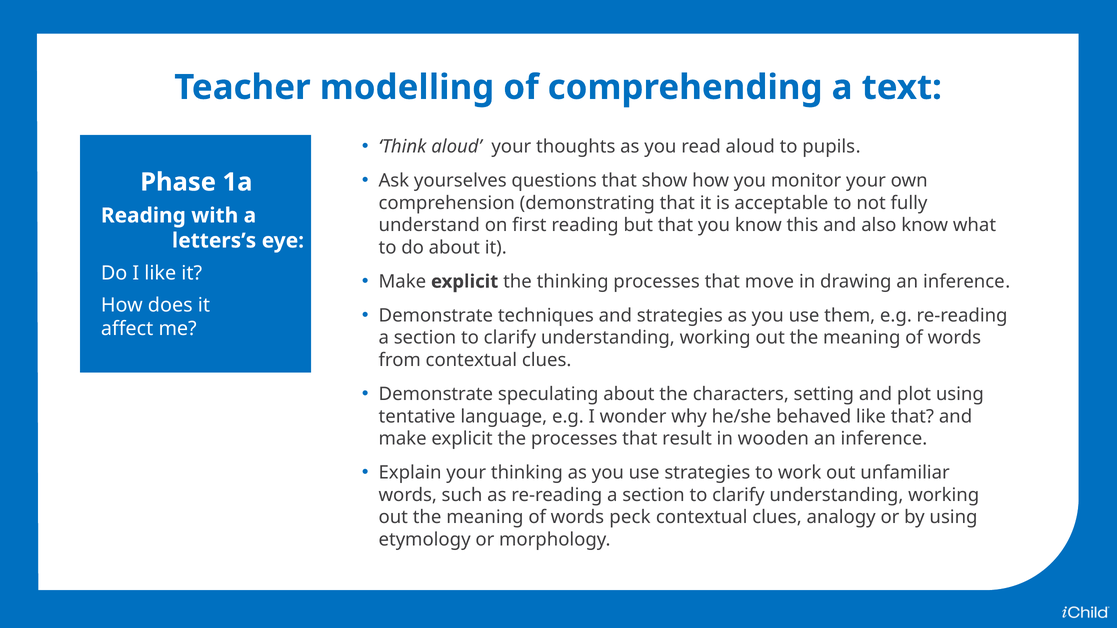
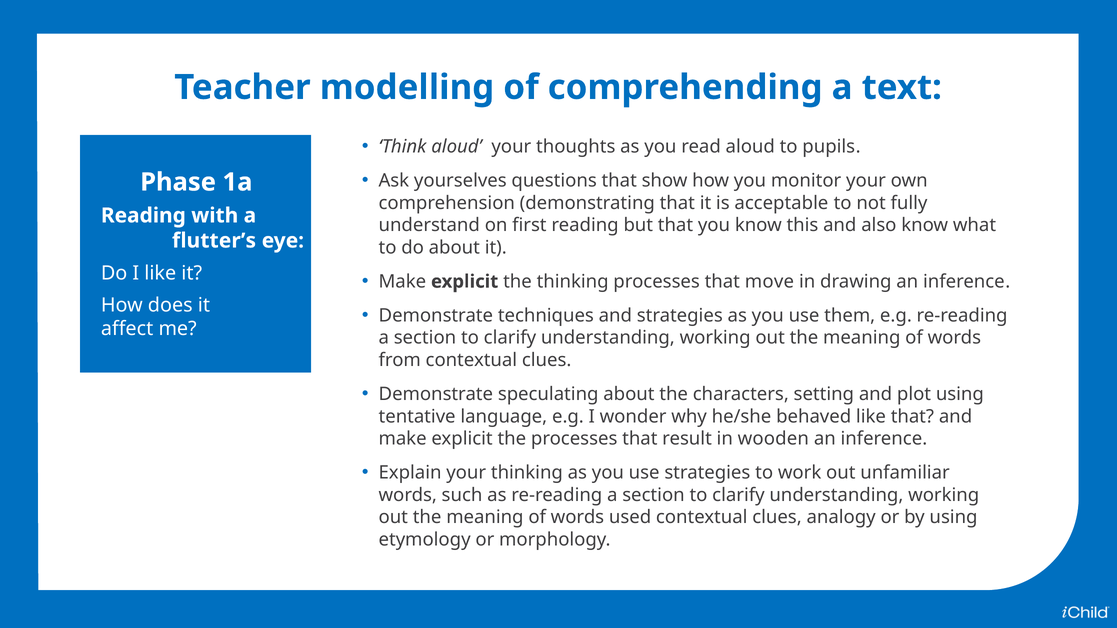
letters’s: letters’s -> flutter’s (214, 241)
peck: peck -> used (630, 518)
